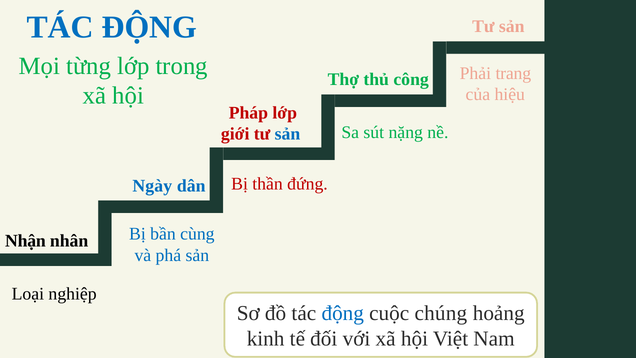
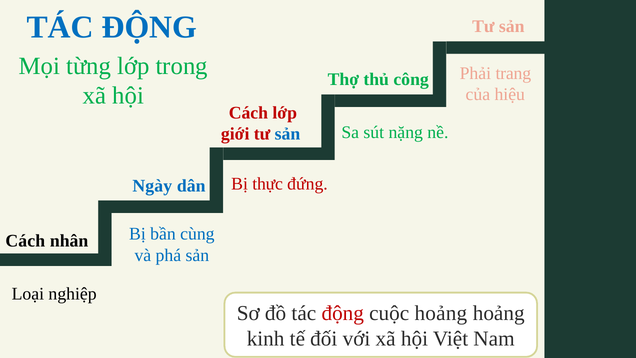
Pháp: Pháp -> Cách (248, 113)
thần: thần -> thực (268, 184)
Nhận: Nhận -> Cách (25, 241)
động colour: blue -> red (343, 313)
cuộc chúng: chúng -> hoảng (441, 313)
